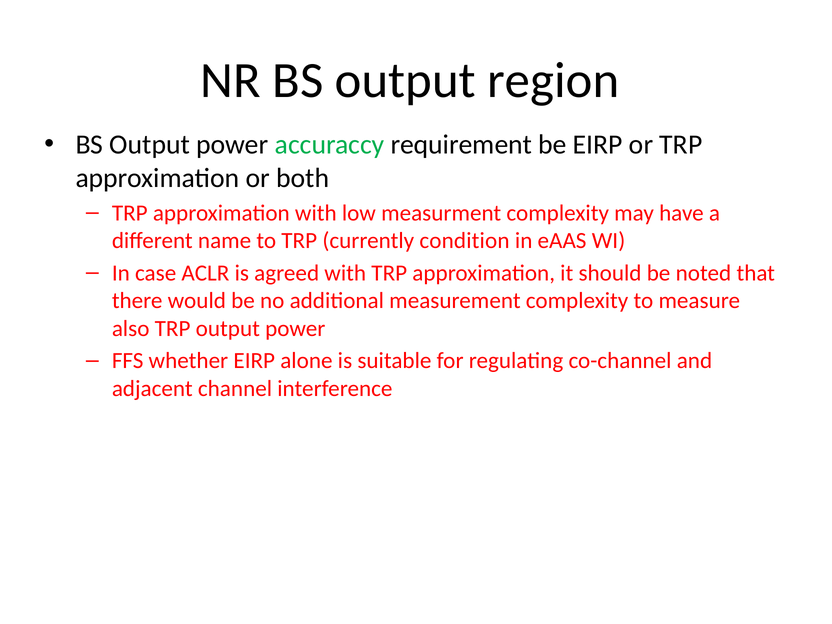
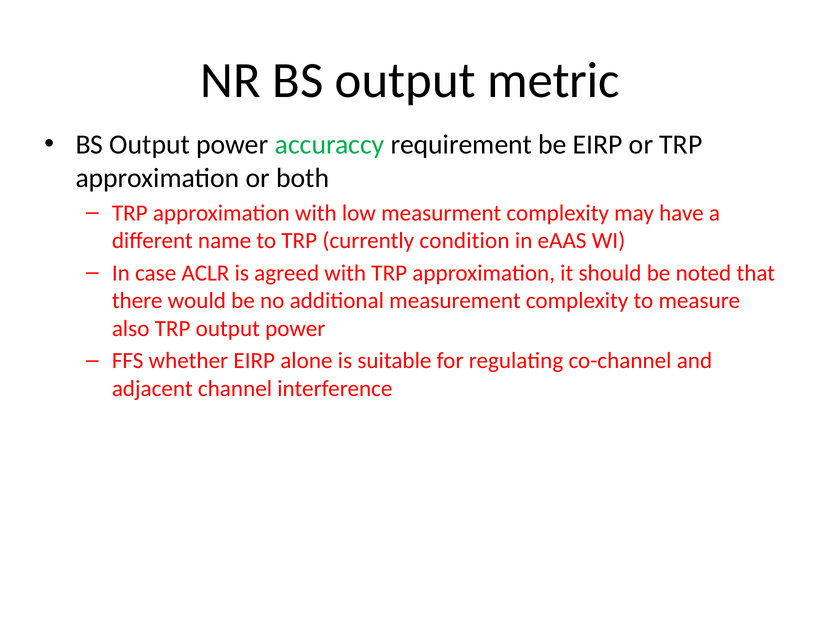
region: region -> metric (553, 81)
